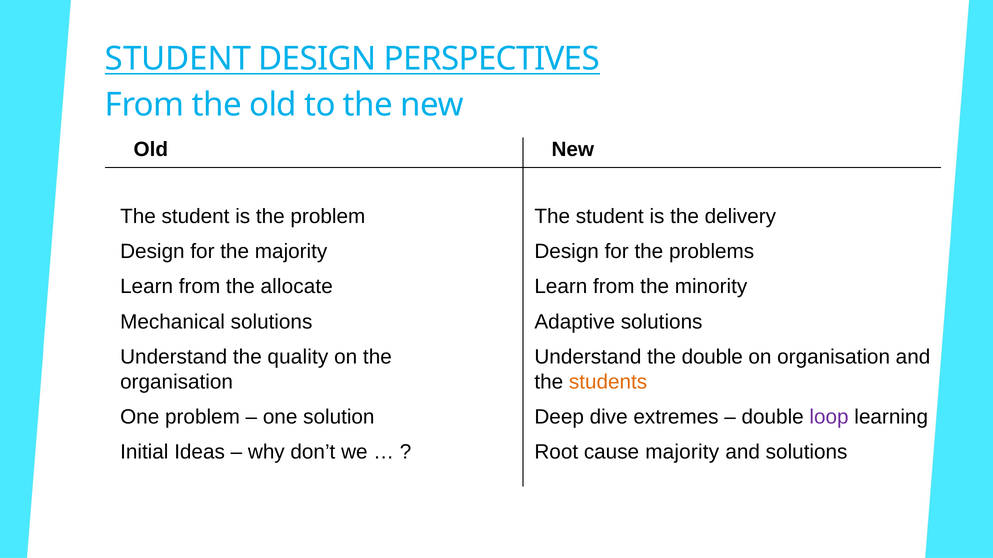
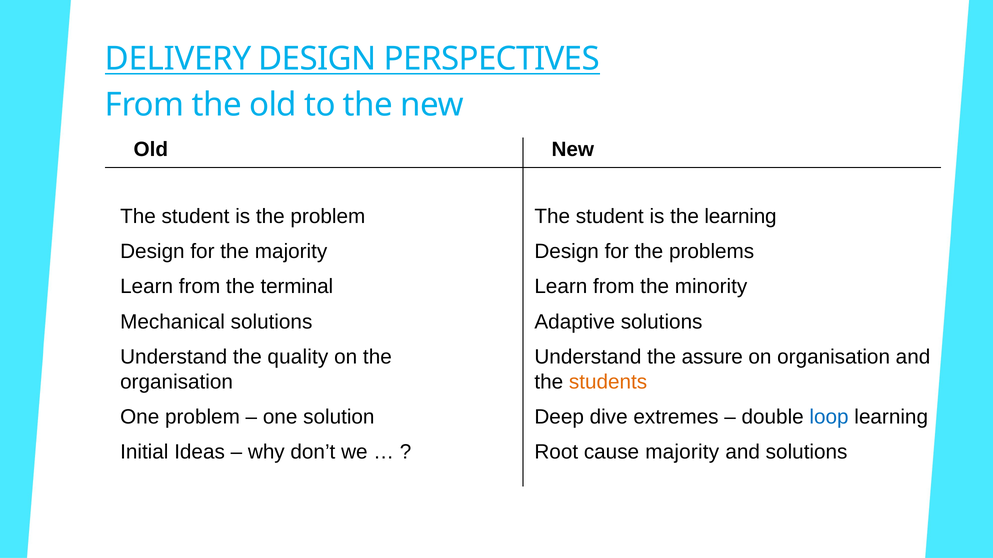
STUDENT: STUDENT -> DELIVERY (178, 59)
the delivery: delivery -> learning (740, 217)
allocate: allocate -> terminal (297, 287)
the double: double -> assure (712, 357)
loop colour: purple -> blue (829, 417)
